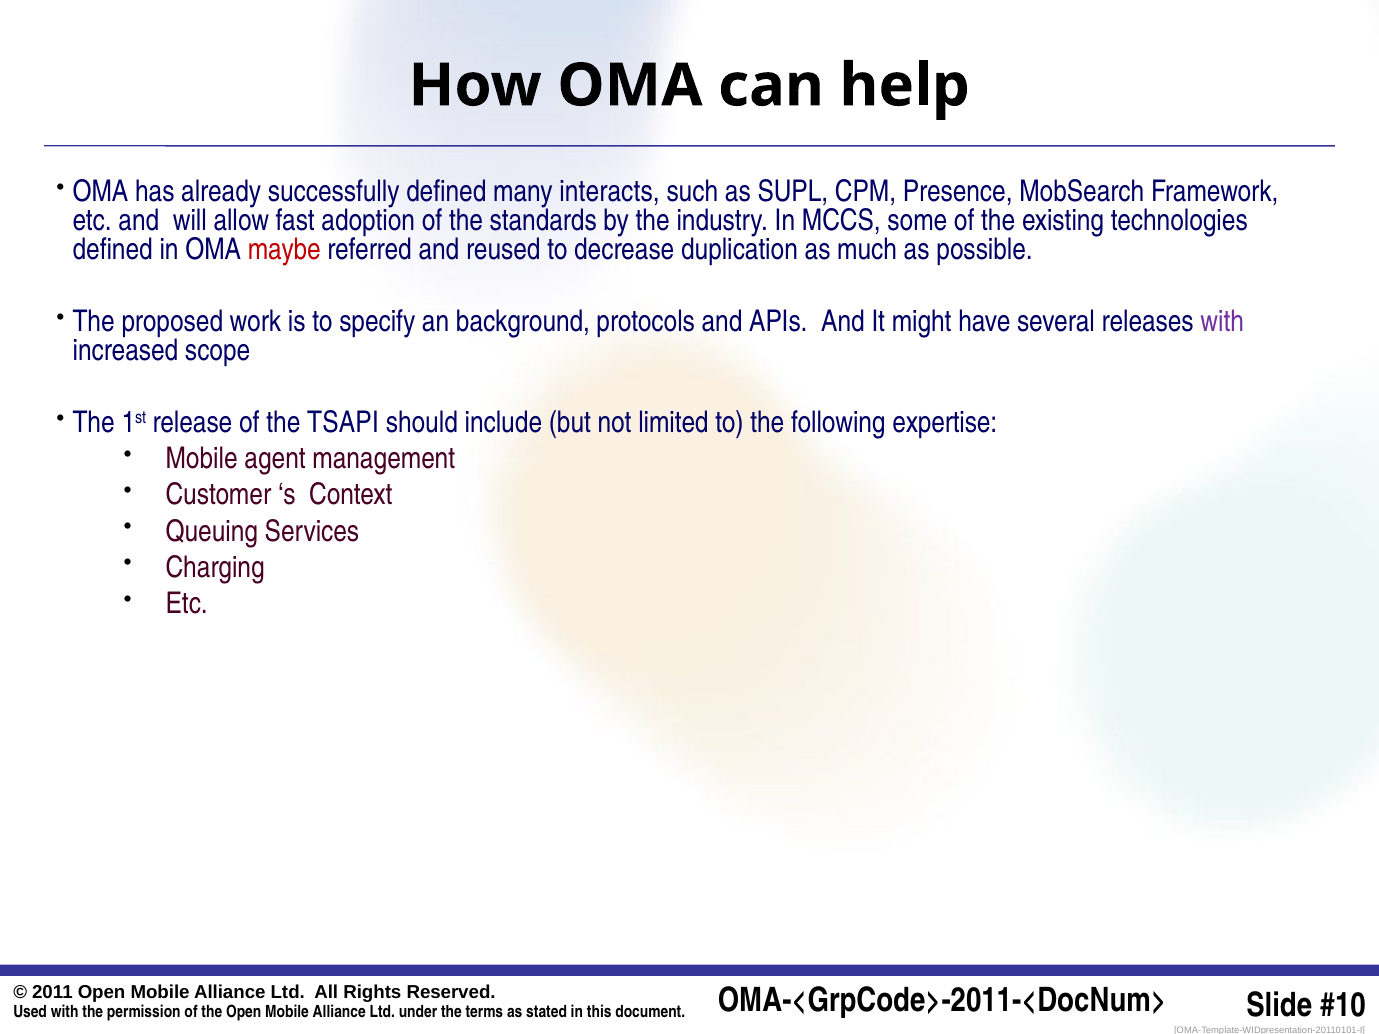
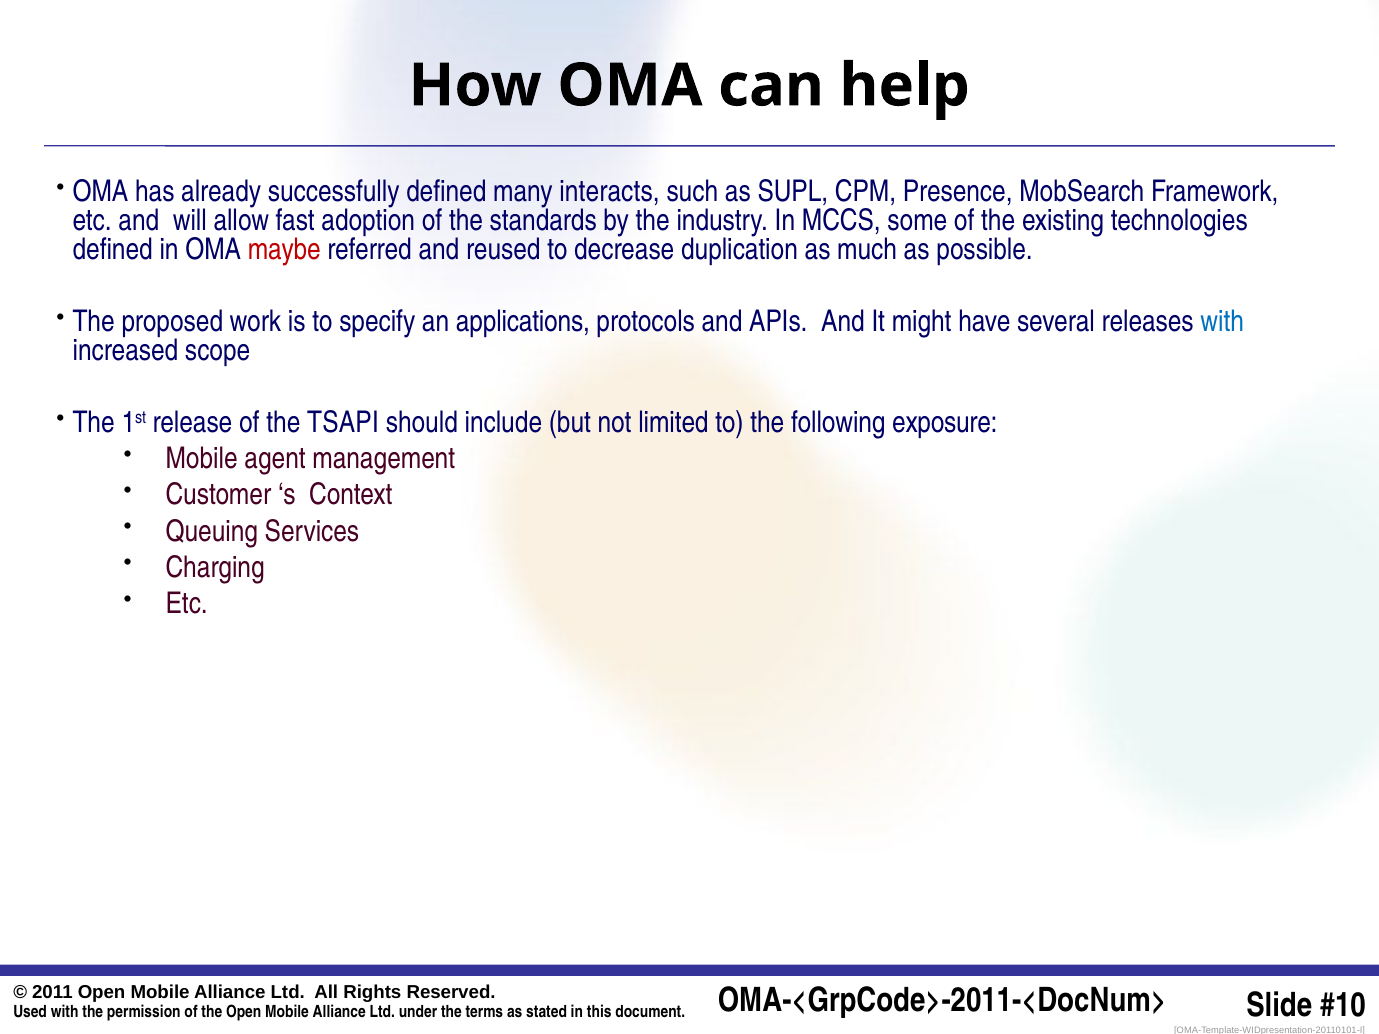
background: background -> applications (523, 322)
with colour: purple -> blue (1222, 322)
expertise: expertise -> exposure (945, 423)
